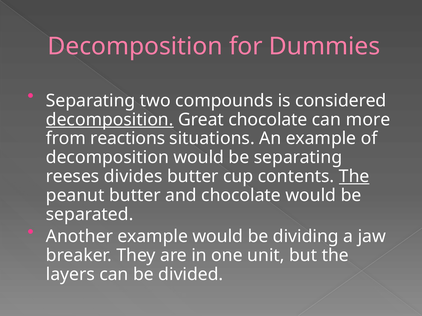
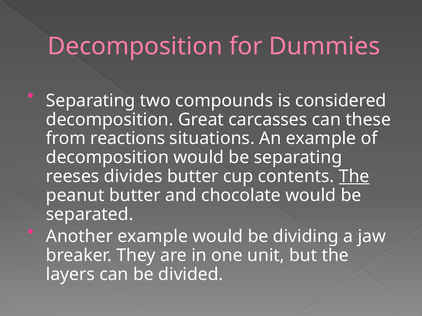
decomposition underline: present -> none (110, 120)
Great chocolate: chocolate -> carcasses (268, 120)
more: more -> these (368, 120)
